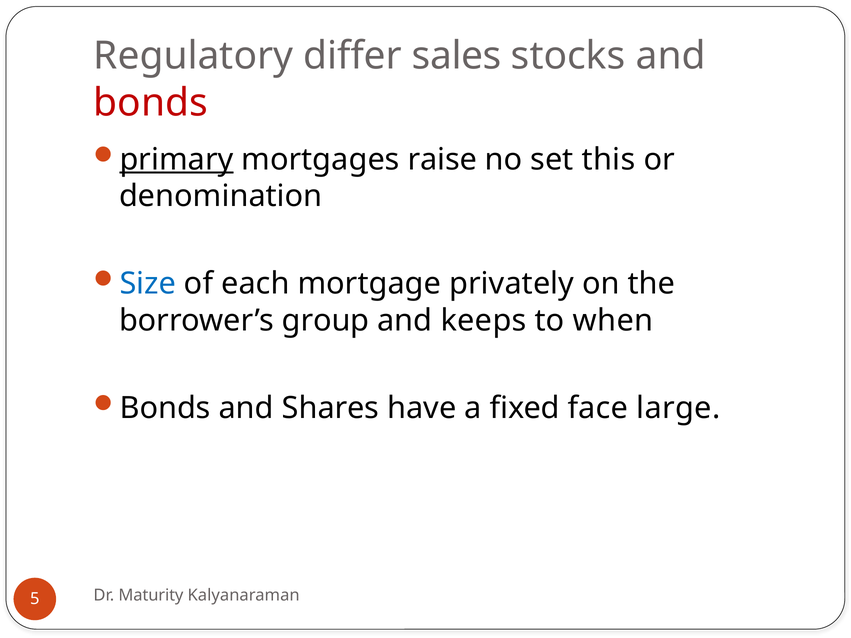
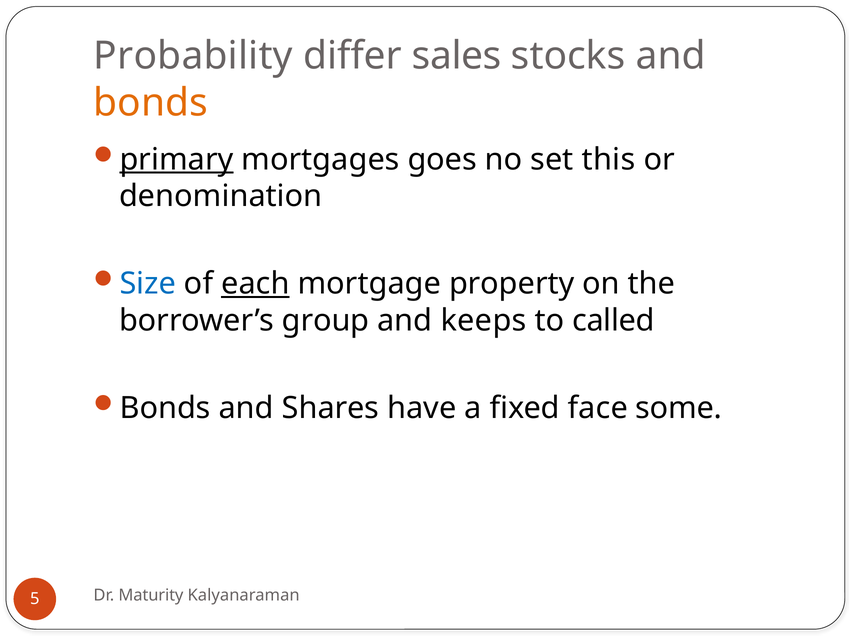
Regulatory: Regulatory -> Probability (193, 56)
bonds colour: red -> orange (151, 103)
raise: raise -> goes (442, 160)
each underline: none -> present (255, 284)
privately: privately -> property (512, 284)
when: when -> called (613, 321)
large: large -> some (679, 408)
